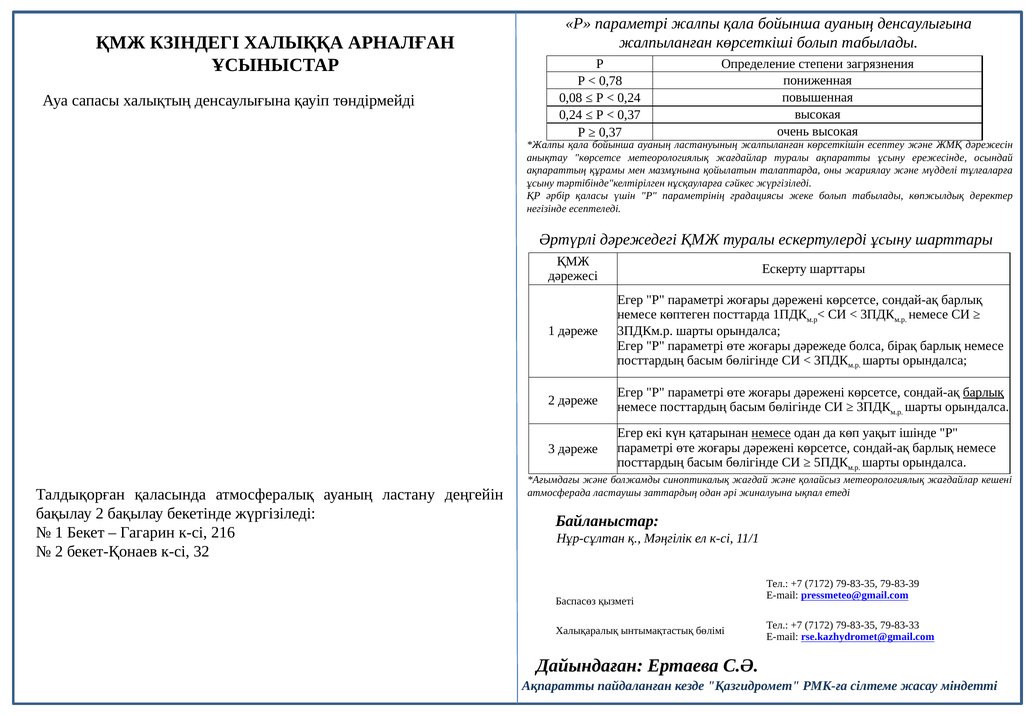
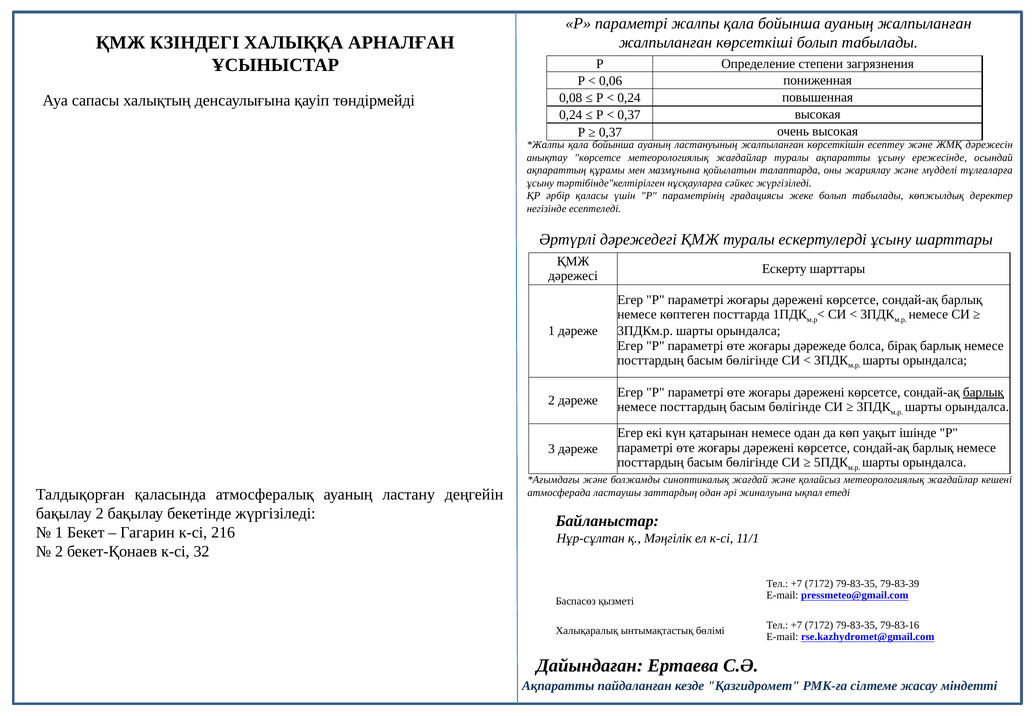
ауаның денсаулығына: денсаулығына -> жалпыланған (925, 23)
0,78: 0,78 -> 0,06 (611, 81)
немесе underline: present -> none (771, 433)
79-83-33: 79-83-33 -> 79-83-16 (900, 626)
